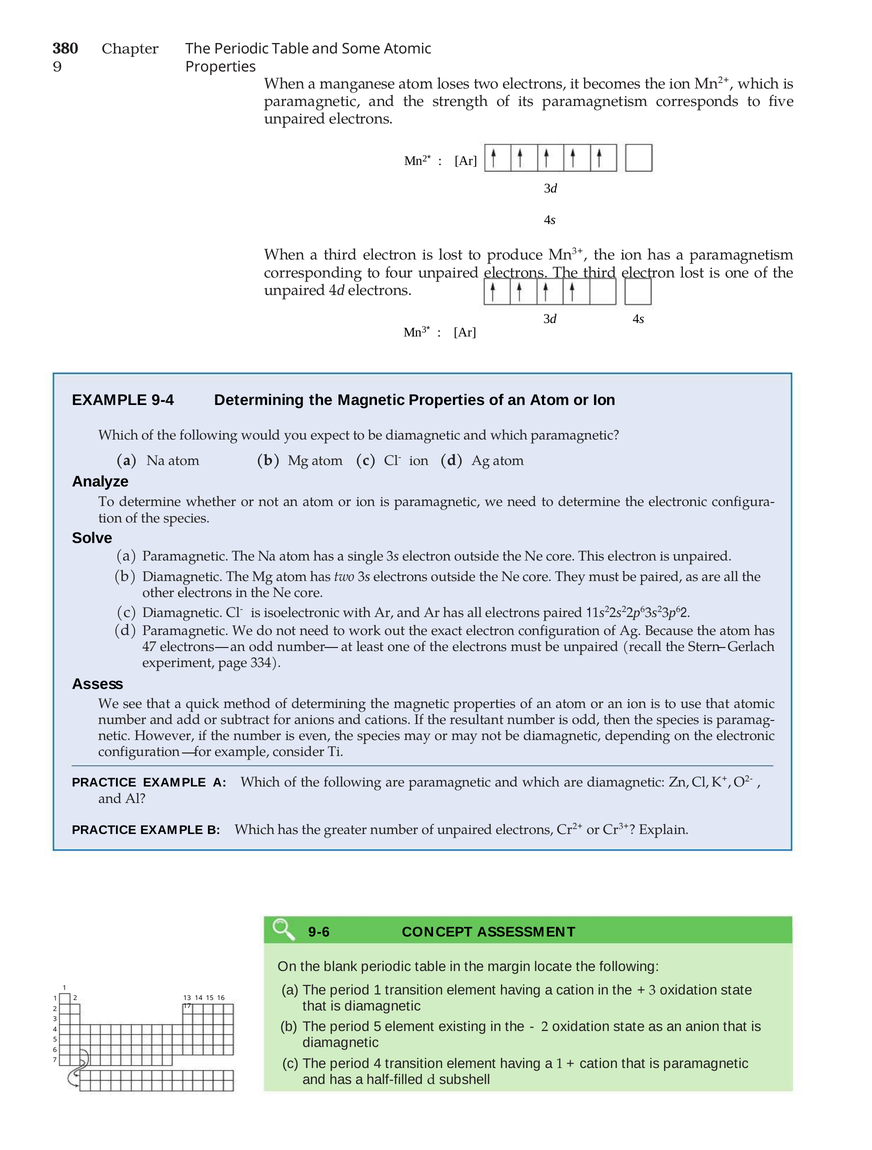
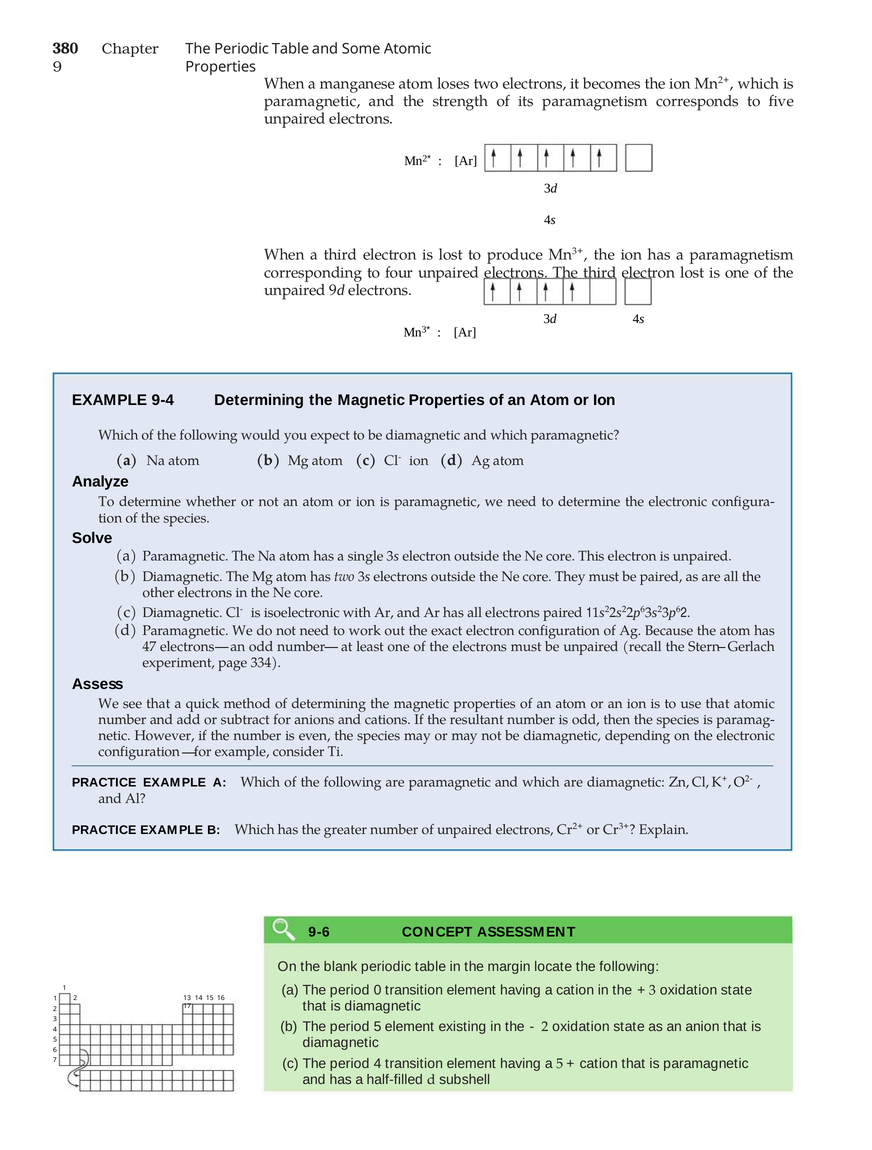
unpaired 4: 4 -> 9 (333, 290)
period 1: 1 -> 0 (378, 990)
a 1: 1 -> 5 (560, 1063)
